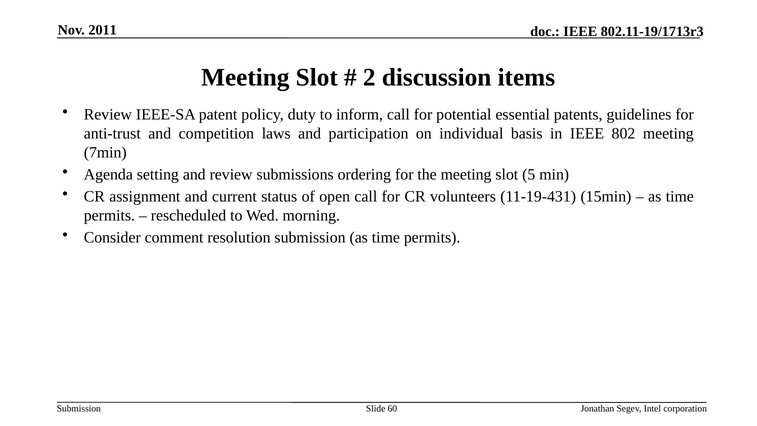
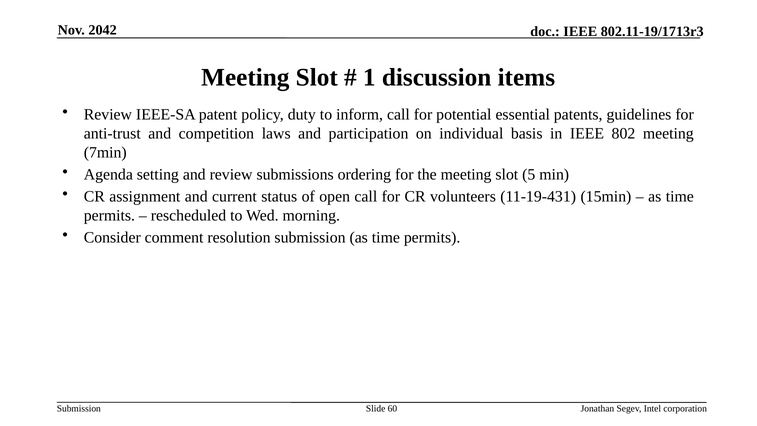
2011: 2011 -> 2042 (103, 30)
2: 2 -> 1 (369, 77)
